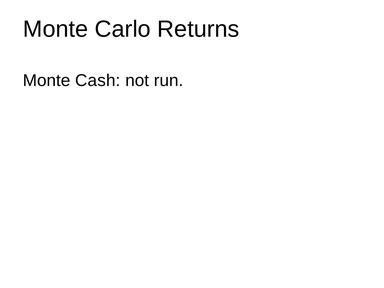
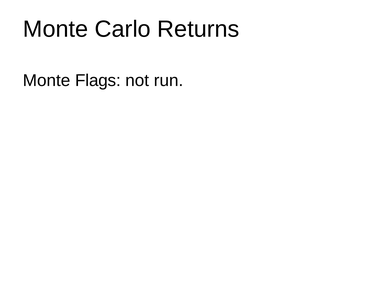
Cash: Cash -> Flags (98, 81)
